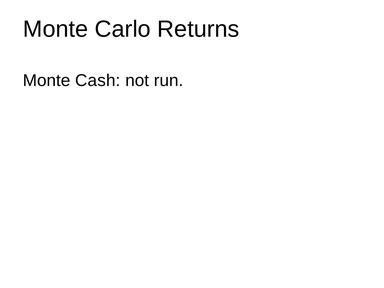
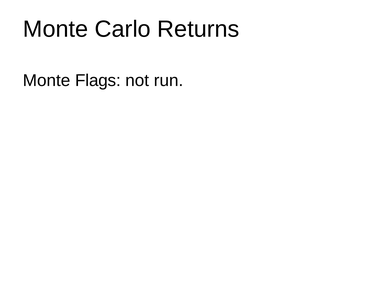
Cash: Cash -> Flags (98, 81)
